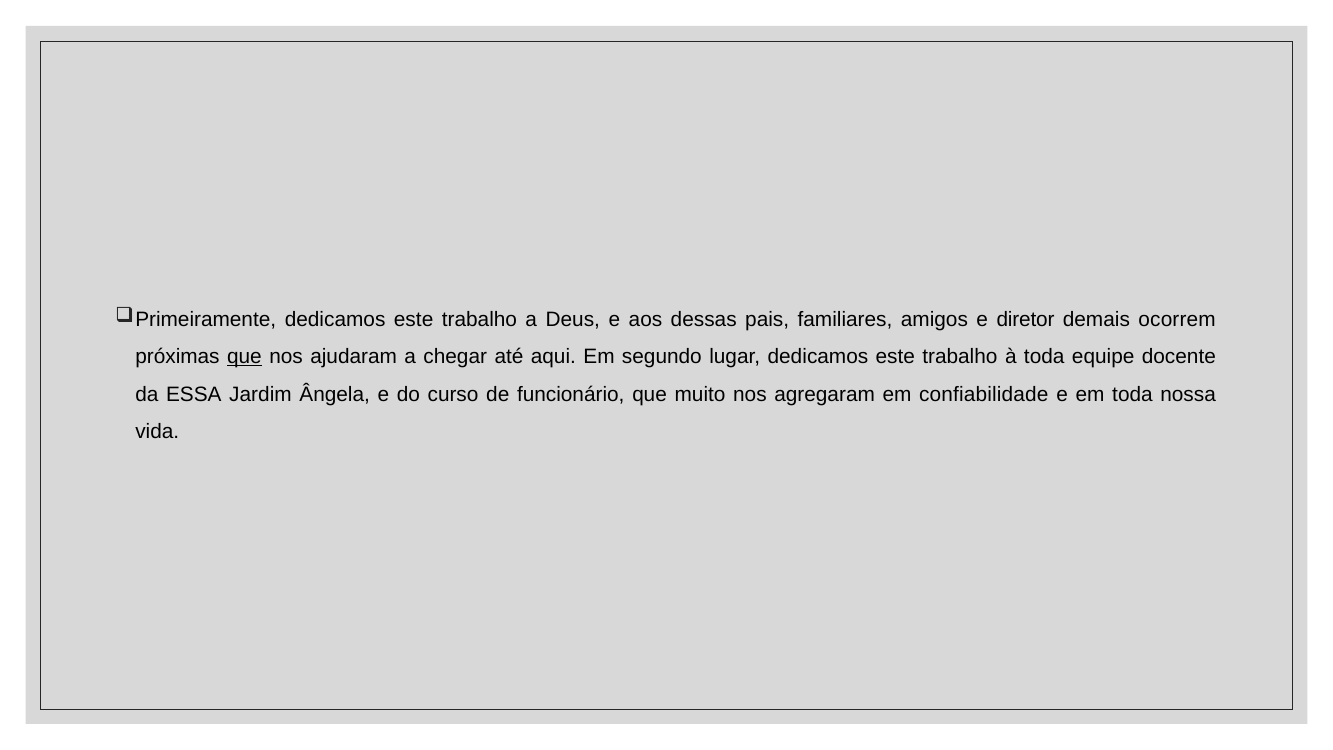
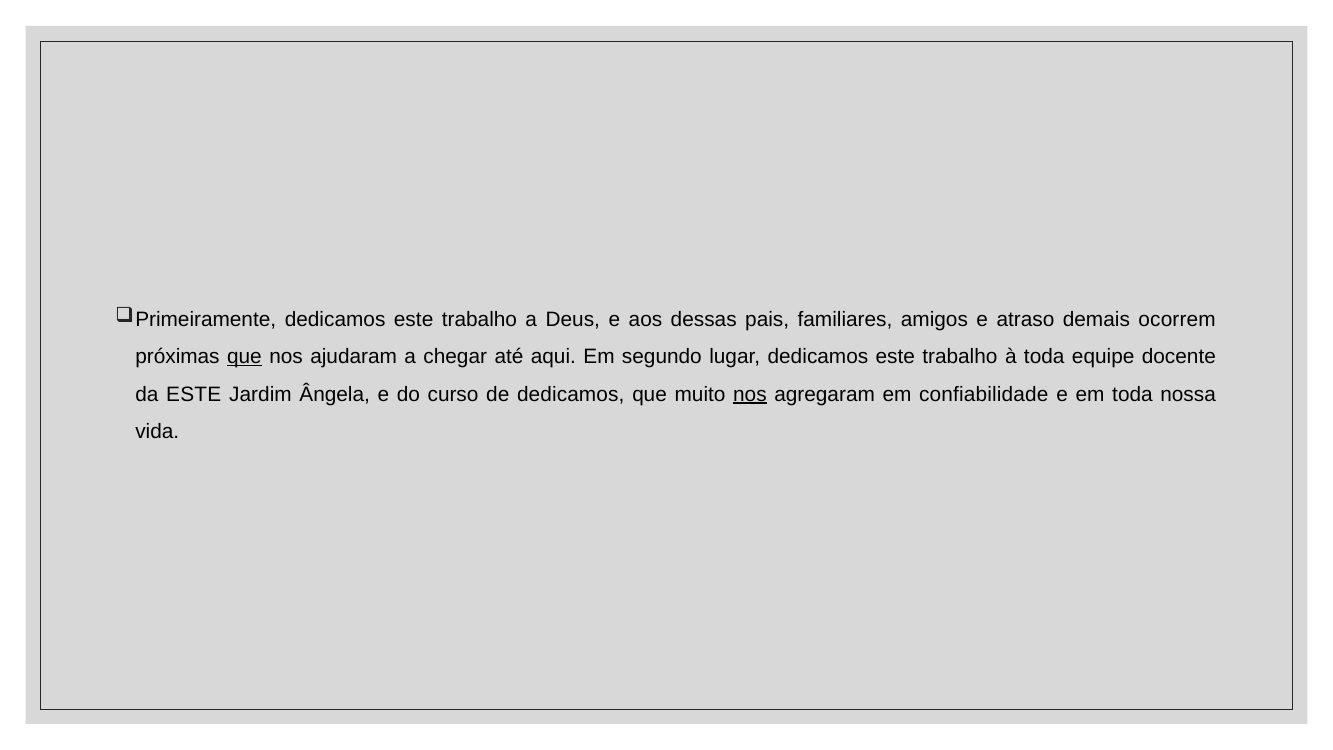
diretor: diretor -> atraso (1025, 319)
da ESSA: ESSA -> ESTE (194, 394)
de funcionário: funcionário -> dedicamos (571, 394)
nos underline: none -> present (750, 394)
